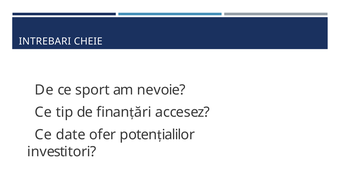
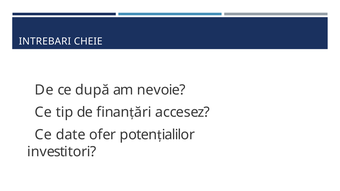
sport: sport -> după (92, 90)
